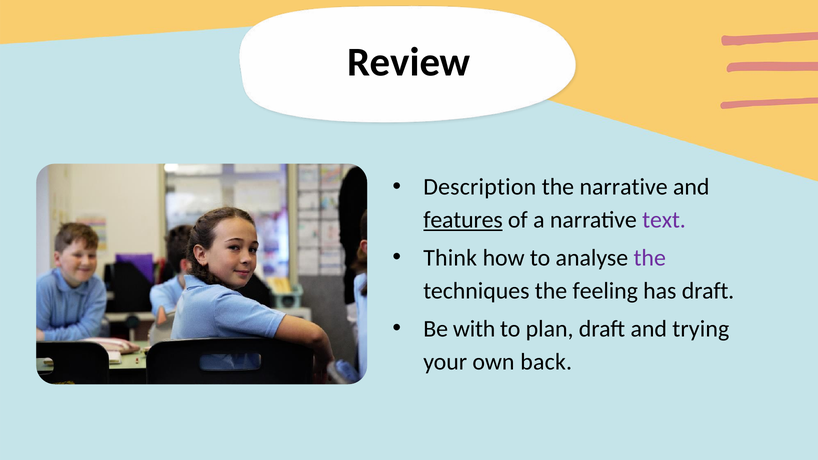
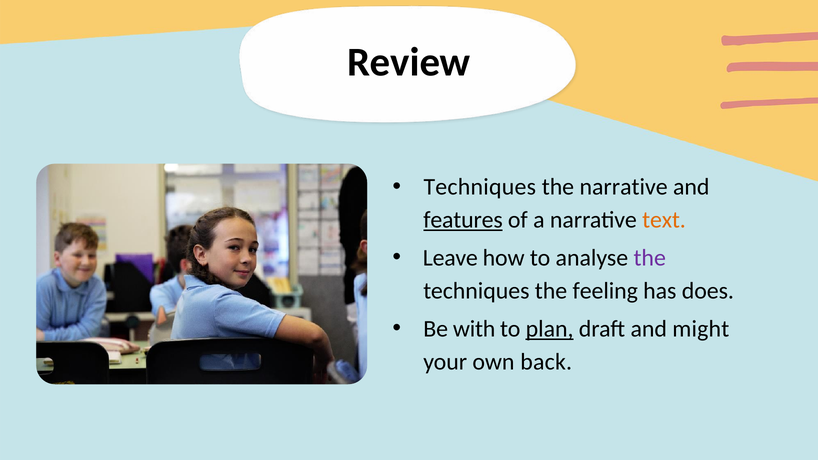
Description: Description -> Techniques (480, 187)
text colour: purple -> orange (664, 220)
Think: Think -> Leave (450, 258)
has draft: draft -> does (708, 291)
plan underline: none -> present (550, 329)
trying: trying -> might (701, 329)
